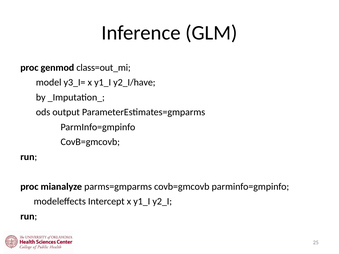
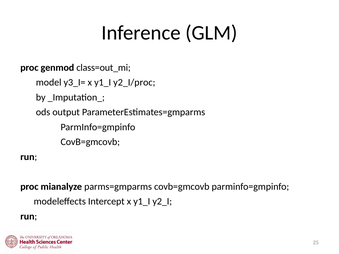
y2_I/have: y2_I/have -> y2_I/proc (134, 83)
